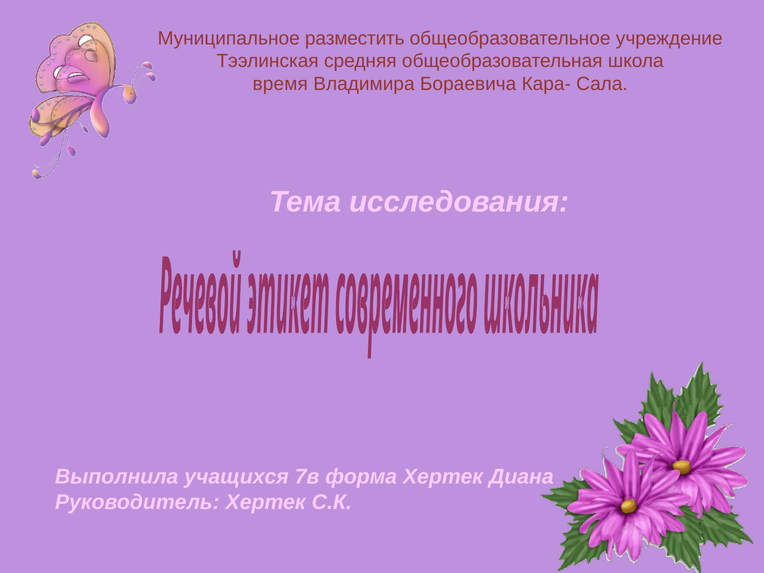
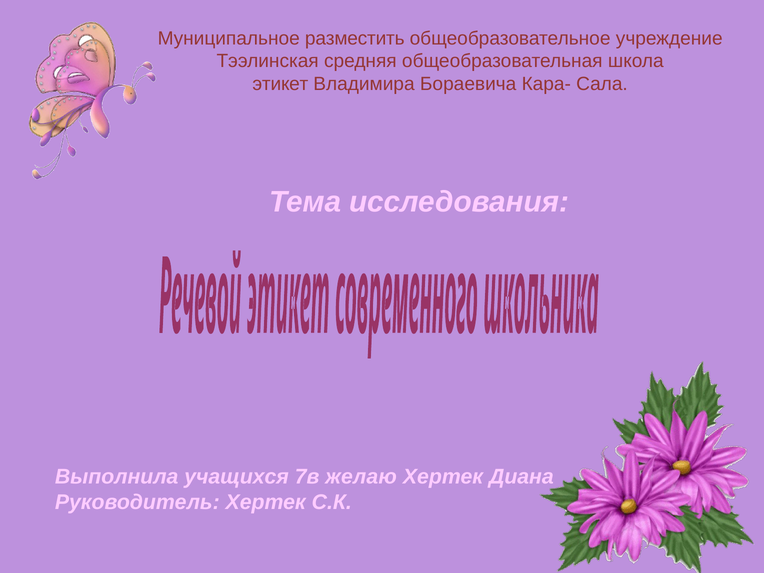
время: время -> этикет (280, 84)
форма: форма -> желаю (361, 477)
